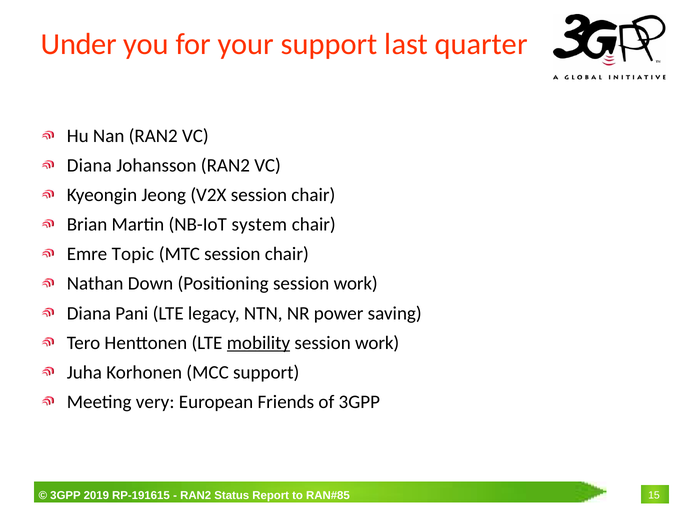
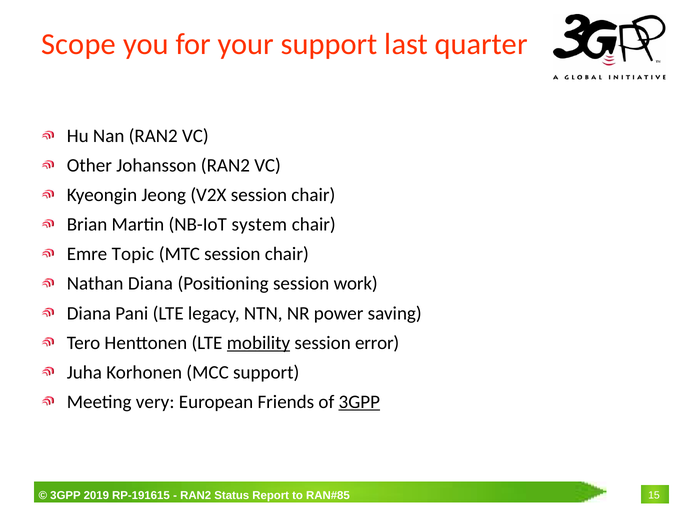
Under: Under -> Scope (79, 44)
Diana: Diana -> Other (89, 166)
Nathan Down: Down -> Diana (150, 284)
work: work -> error (377, 343)
3GPP underline: none -> present (359, 402)
